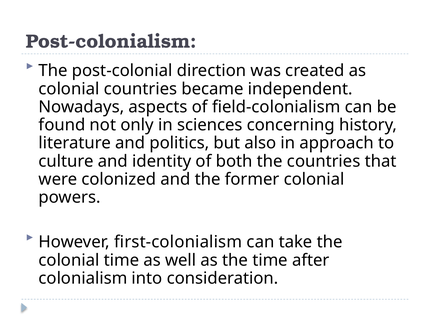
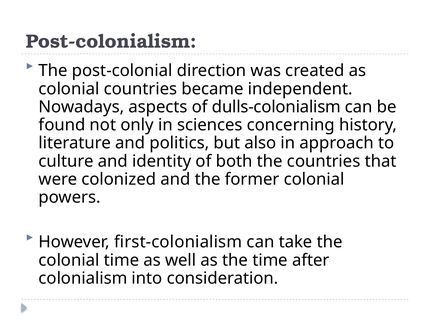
field-colonialism: field-colonialism -> dulls-colonialism (276, 107)
